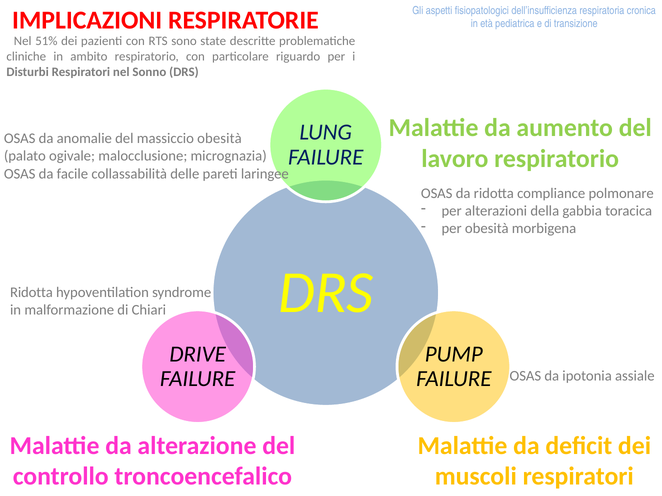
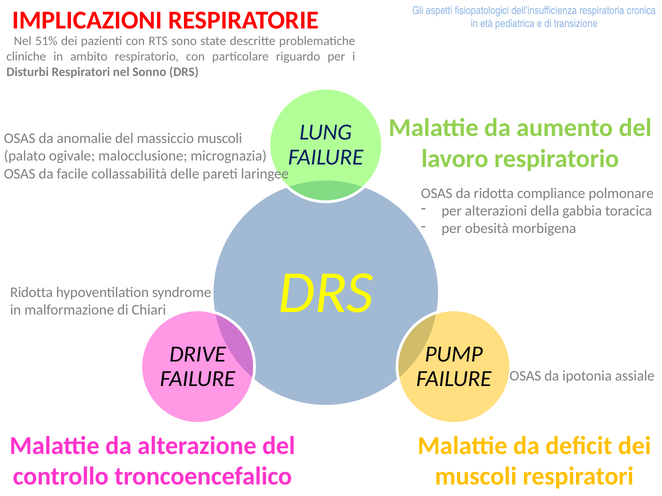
massiccio obesità: obesità -> muscoli (220, 139)
